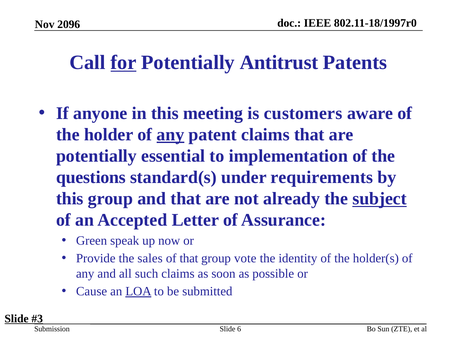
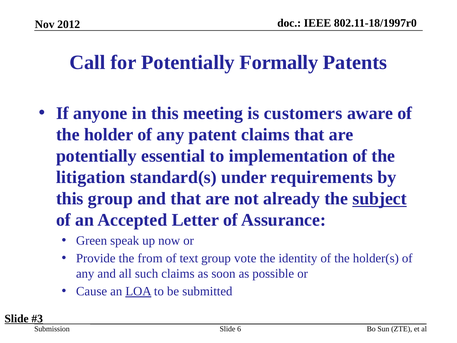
2096: 2096 -> 2012 (69, 24)
for underline: present -> none (124, 62)
Antitrust: Antitrust -> Formally (279, 62)
any underline: present -> none (170, 135)
questions: questions -> litigation (91, 177)
sales: sales -> from (150, 258)
of that: that -> text (189, 258)
